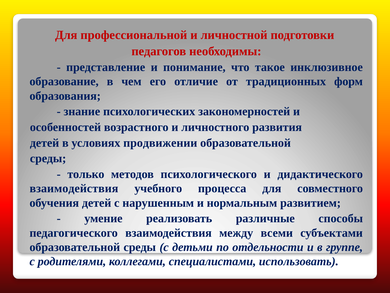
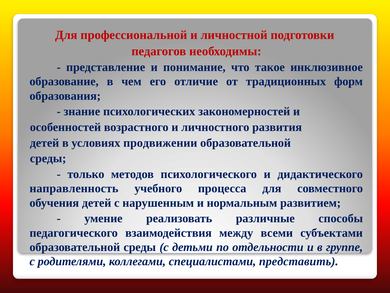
взаимодействия: взаимодействия -> направленность (74, 188)
использовать: использовать -> представить (299, 261)
